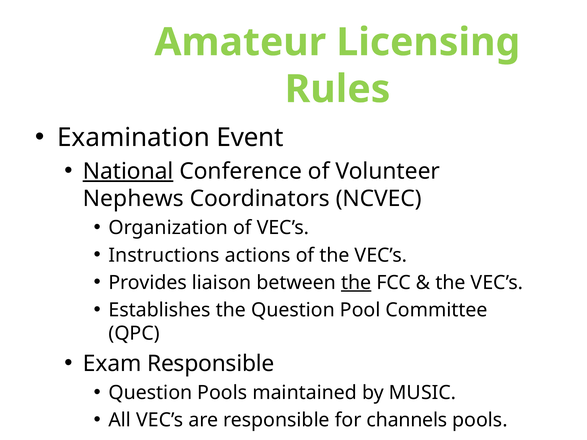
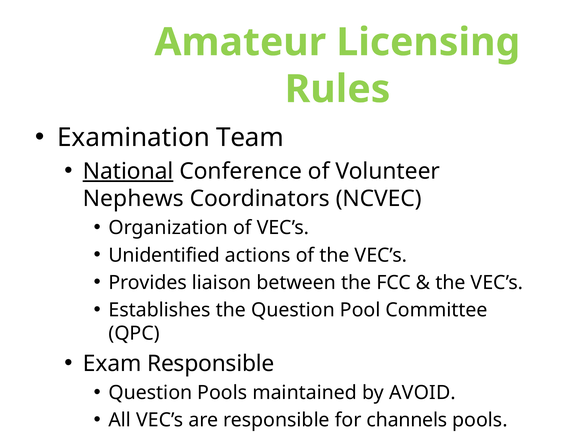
Event: Event -> Team (250, 138)
Instructions: Instructions -> Unidentified (164, 255)
the underline: present -> none (356, 283)
MUSIC: MUSIC -> AVOID (422, 393)
